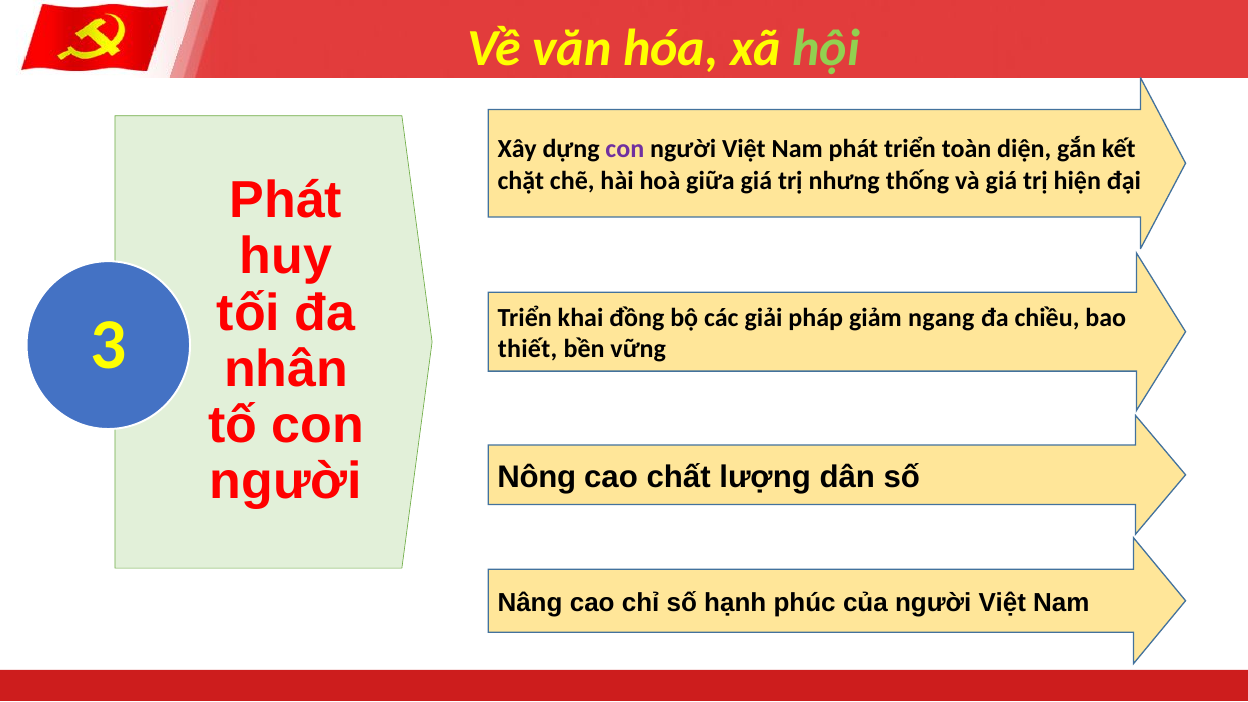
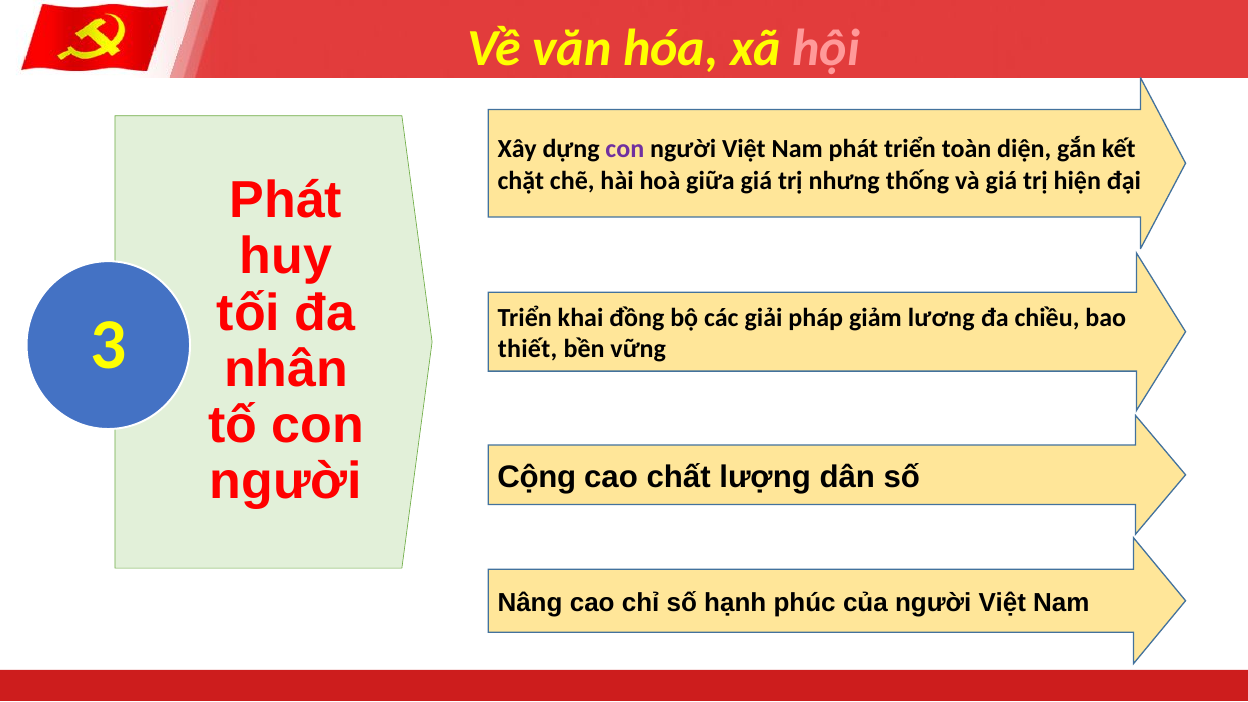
hội colour: light green -> pink (826, 48)
ngang: ngang -> lương (941, 318)
Nông: Nông -> Cộng (537, 477)
